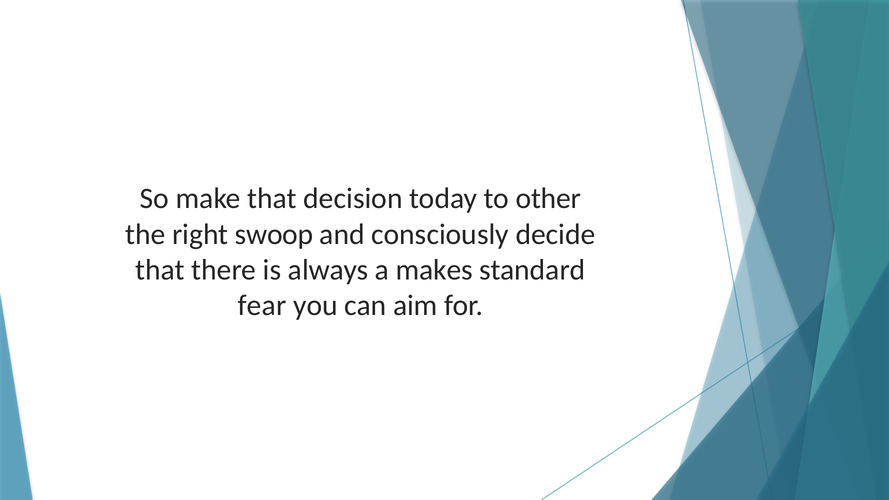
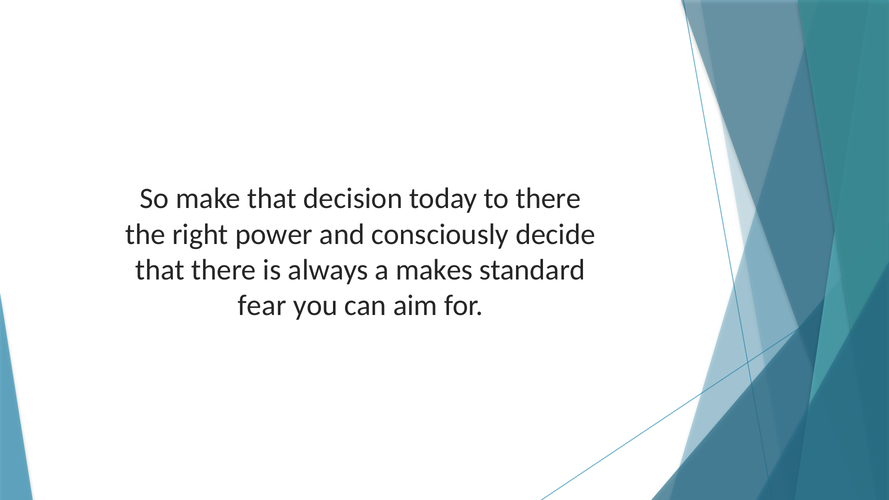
to other: other -> there (548, 199)
swoop: swoop -> power (274, 234)
